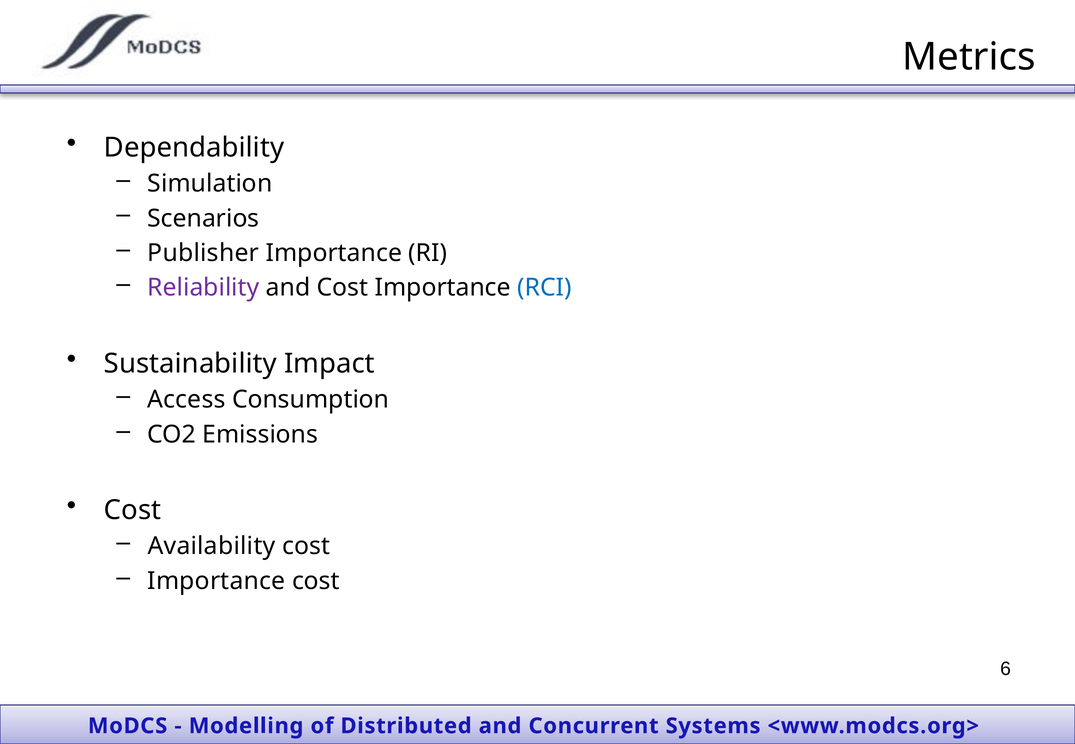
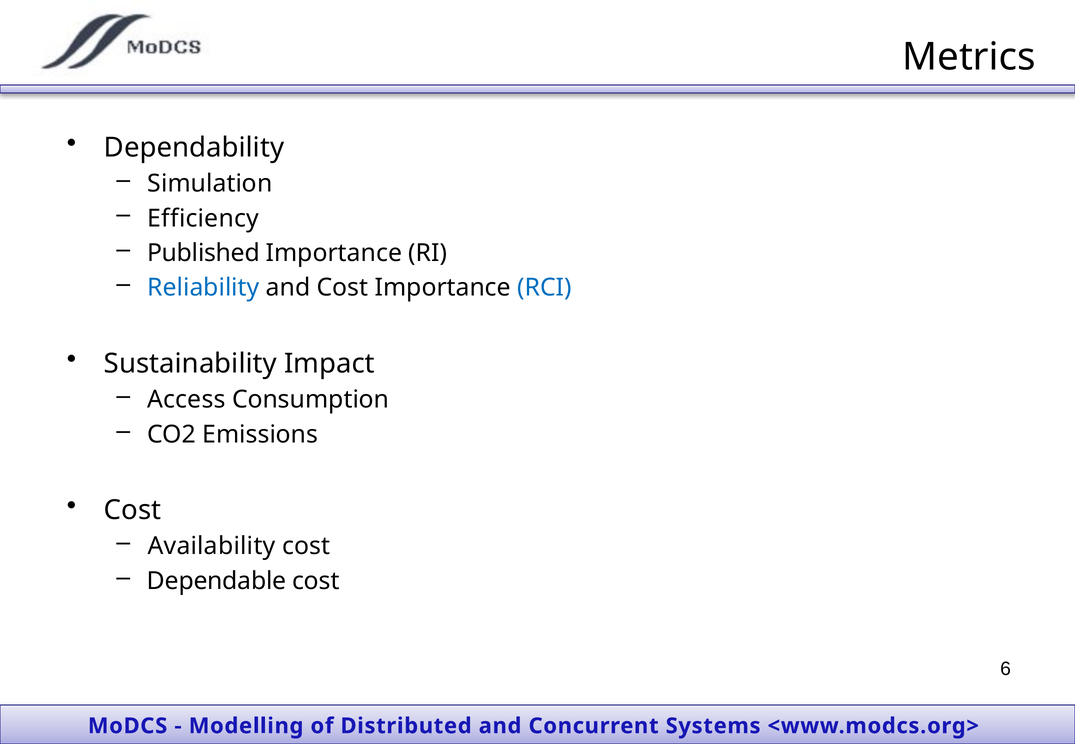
Scenarios: Scenarios -> Efficiency (203, 218)
Publisher: Publisher -> Published (203, 253)
Reliability colour: purple -> blue (203, 288)
Importance: Importance -> Dependable (217, 581)
